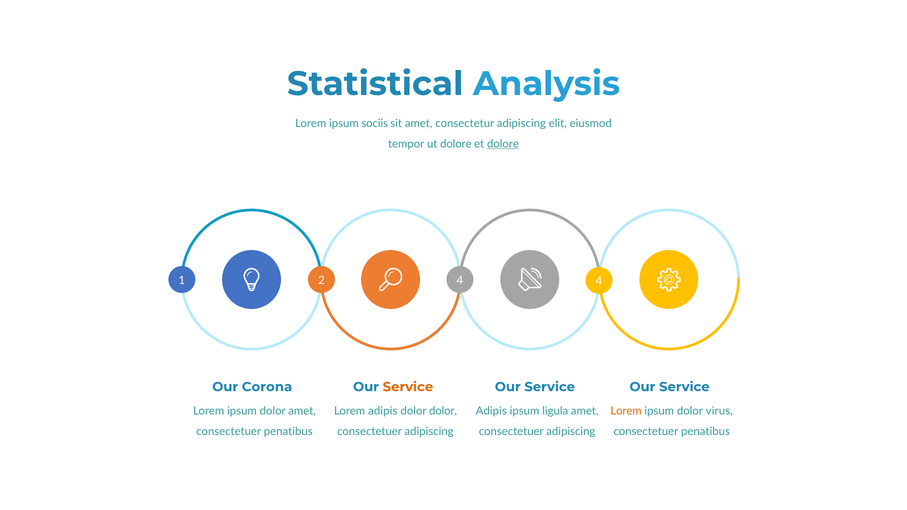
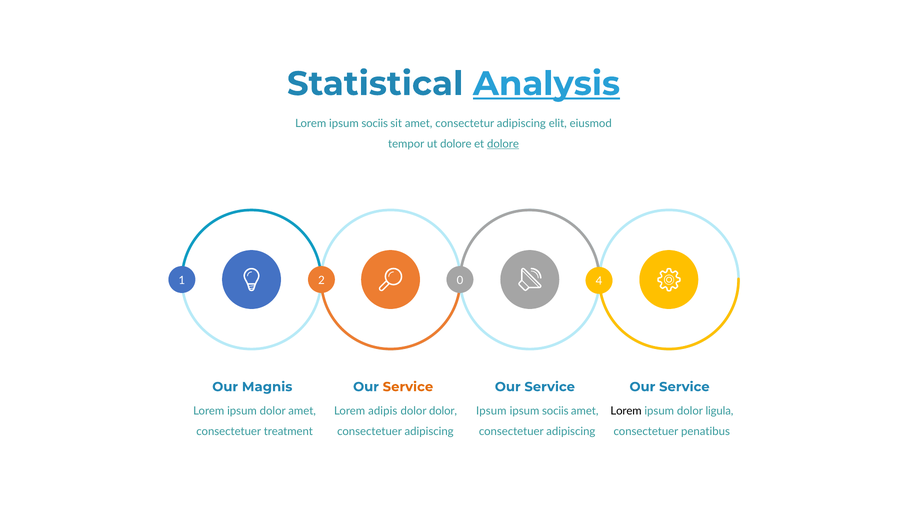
Analysis underline: none -> present (546, 84)
2 4: 4 -> 0 (460, 280)
Corona: Corona -> Magnis (267, 387)
Adipis: Adipis -> Ipsum (491, 411)
ligula: ligula -> sociis (555, 411)
Lorem colour: orange -> black (626, 411)
virus: virus -> ligula (719, 411)
penatibus: penatibus -> treatment (288, 432)
